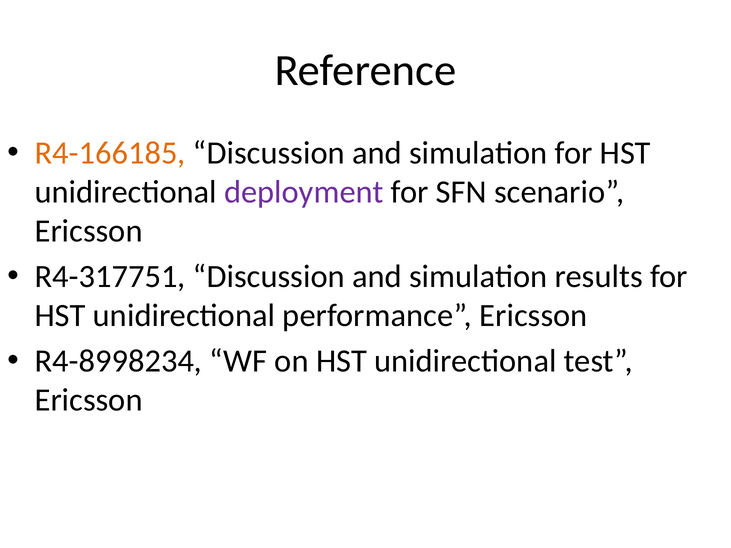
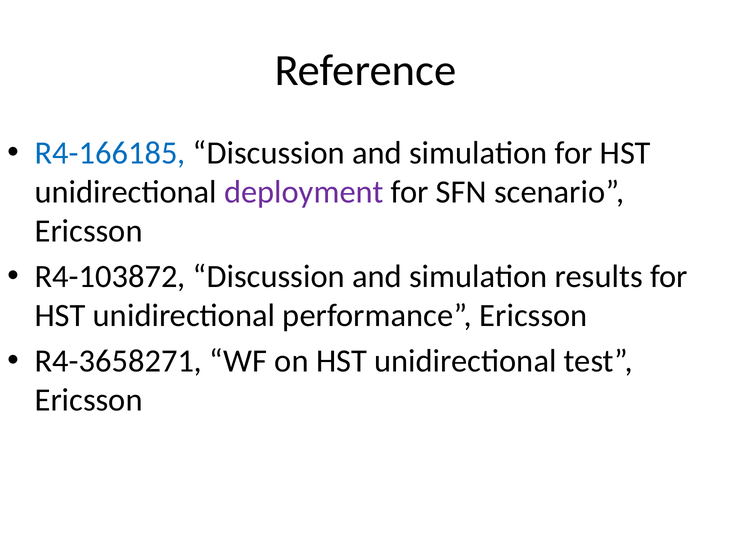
R4-166185 colour: orange -> blue (110, 153)
R4-317751: R4-317751 -> R4-103872 (110, 277)
R4-8998234: R4-8998234 -> R4-3658271 (118, 361)
